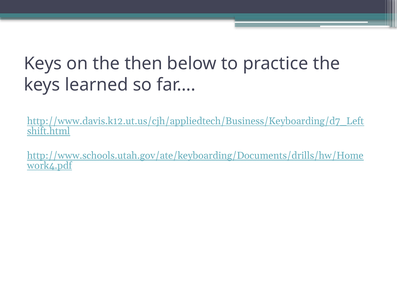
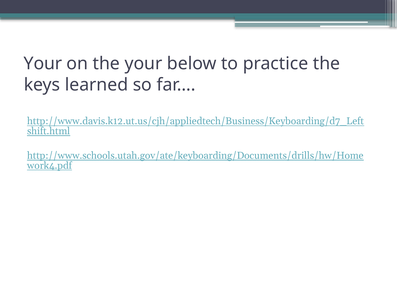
Keys: Keys -> Your (43, 63)
the then: then -> your (143, 63)
